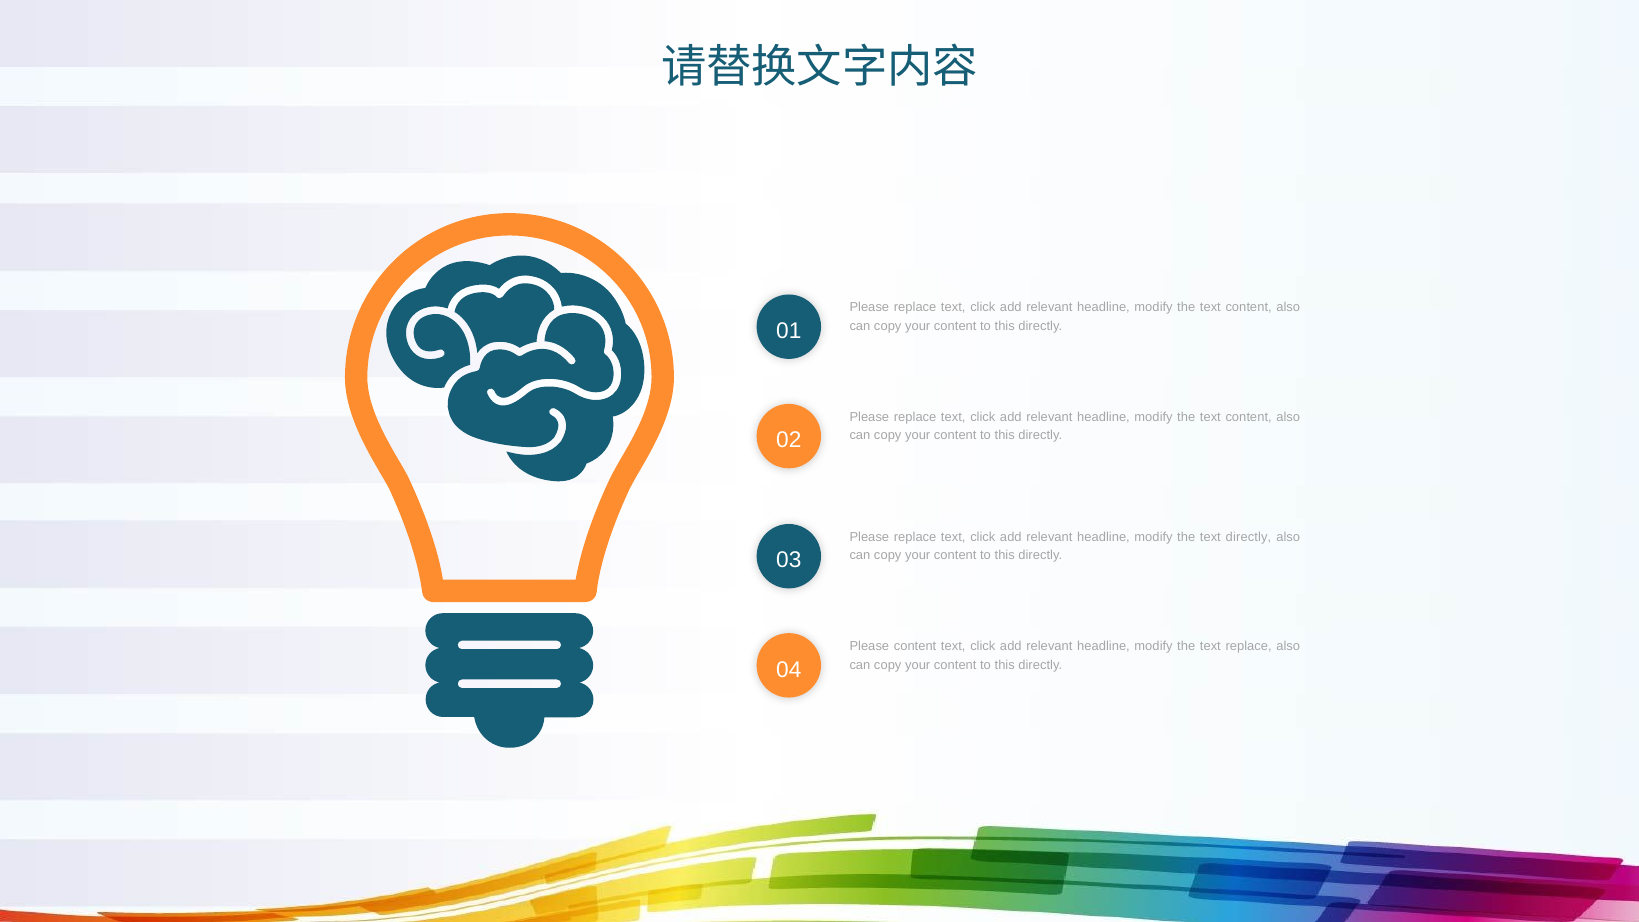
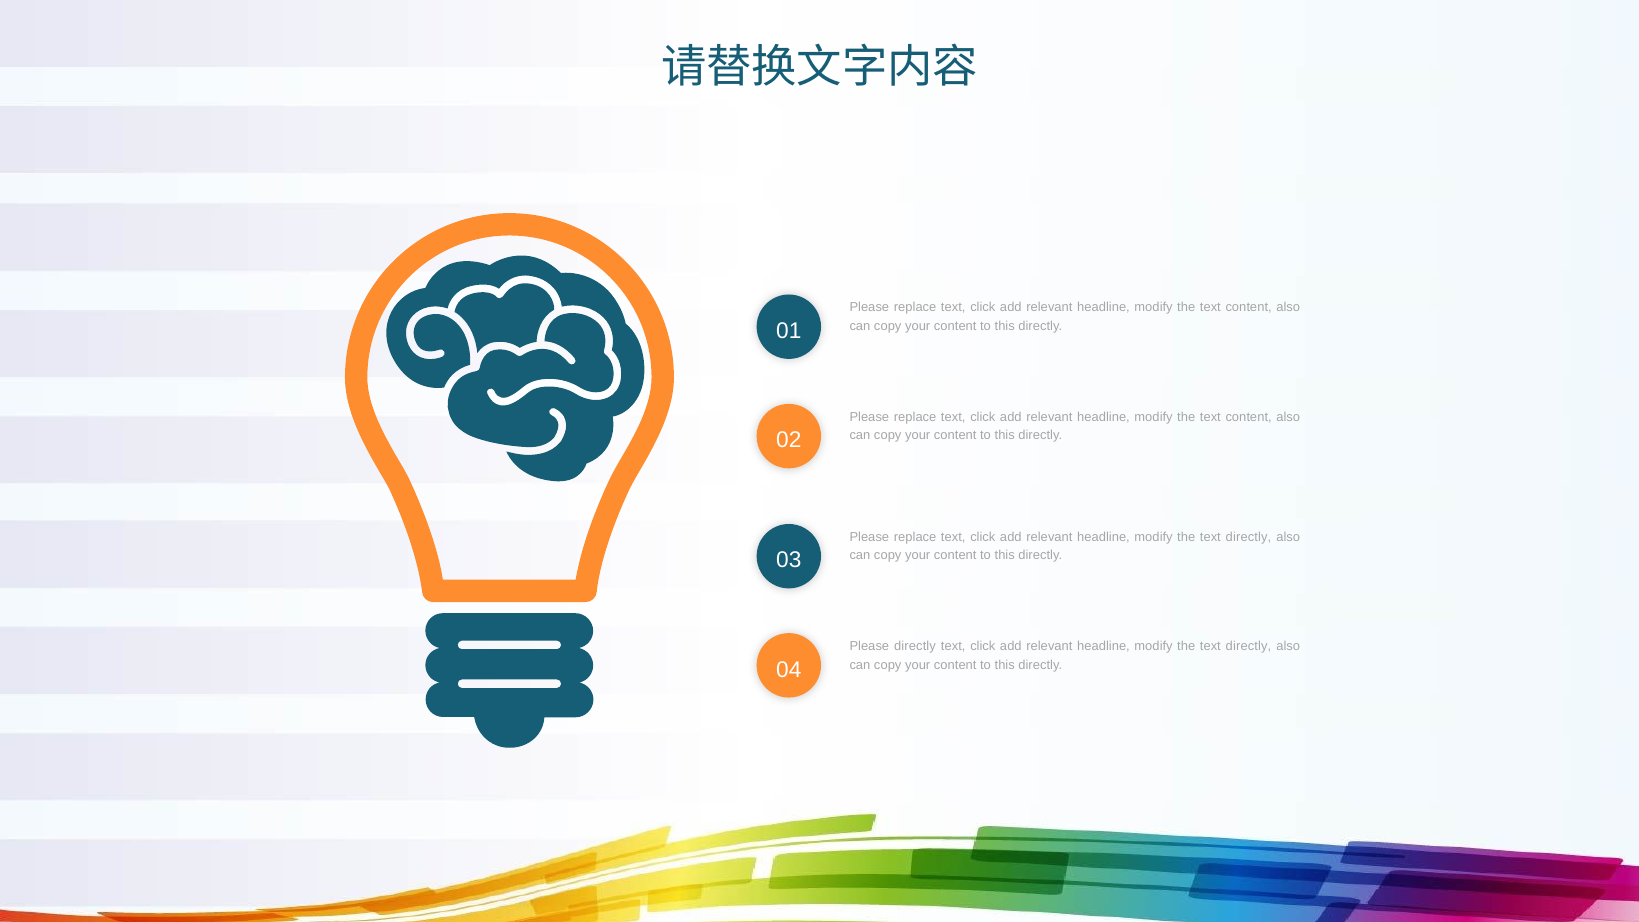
Please content: content -> directly (915, 646)
replace: replace -> directly (1249, 646)
